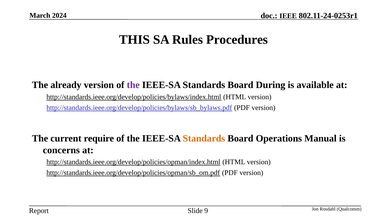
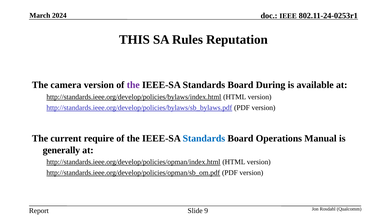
Procedures: Procedures -> Reputation (237, 40)
already: already -> camera (66, 85)
Standards colour: orange -> blue (204, 138)
concerns: concerns -> generally (61, 150)
